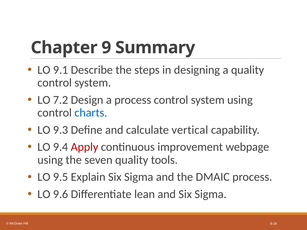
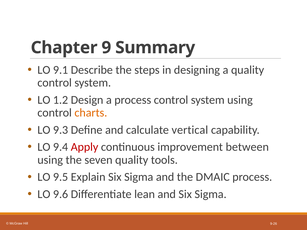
7.2: 7.2 -> 1.2 (61, 100)
charts colour: blue -> orange (91, 113)
webpage: webpage -> between (247, 147)
